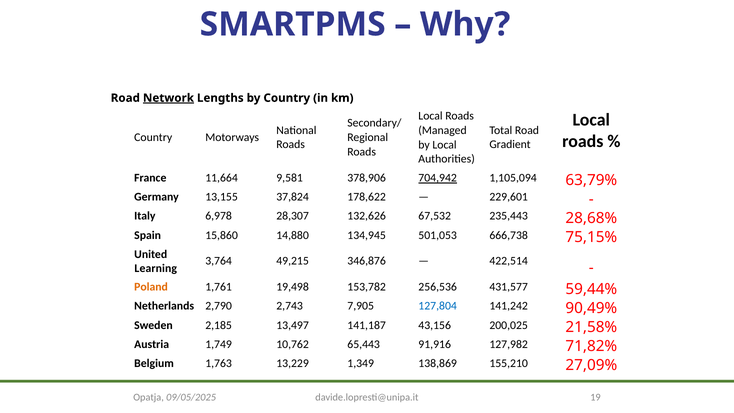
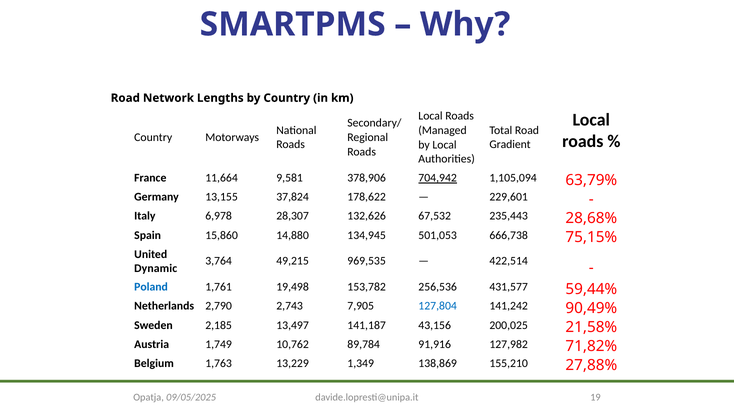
Network underline: present -> none (168, 98)
346,876: 346,876 -> 969,535 (367, 261)
Learning: Learning -> Dynamic (156, 269)
Poland colour: orange -> blue (151, 287)
65,443: 65,443 -> 89,784 (364, 344)
27,09%: 27,09% -> 27,88% (591, 365)
